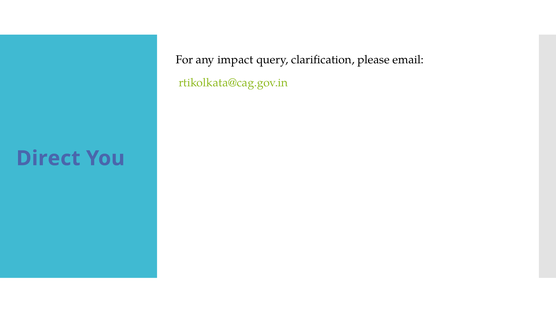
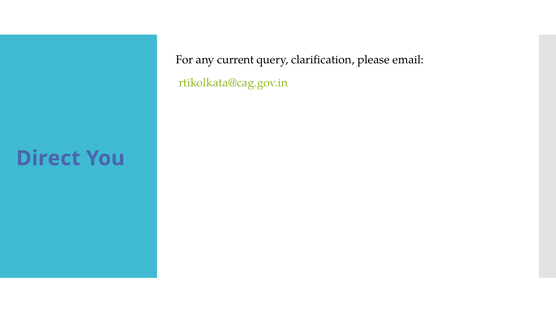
impact: impact -> current (236, 60)
